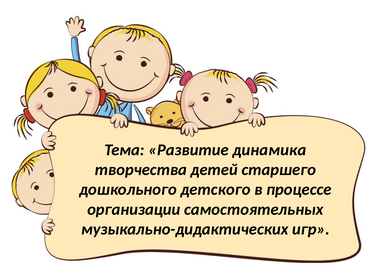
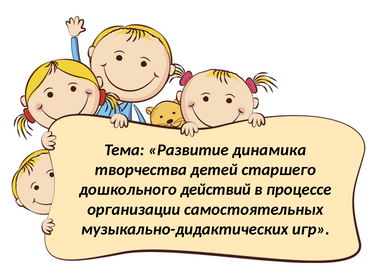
детского: детского -> действий (216, 190)
